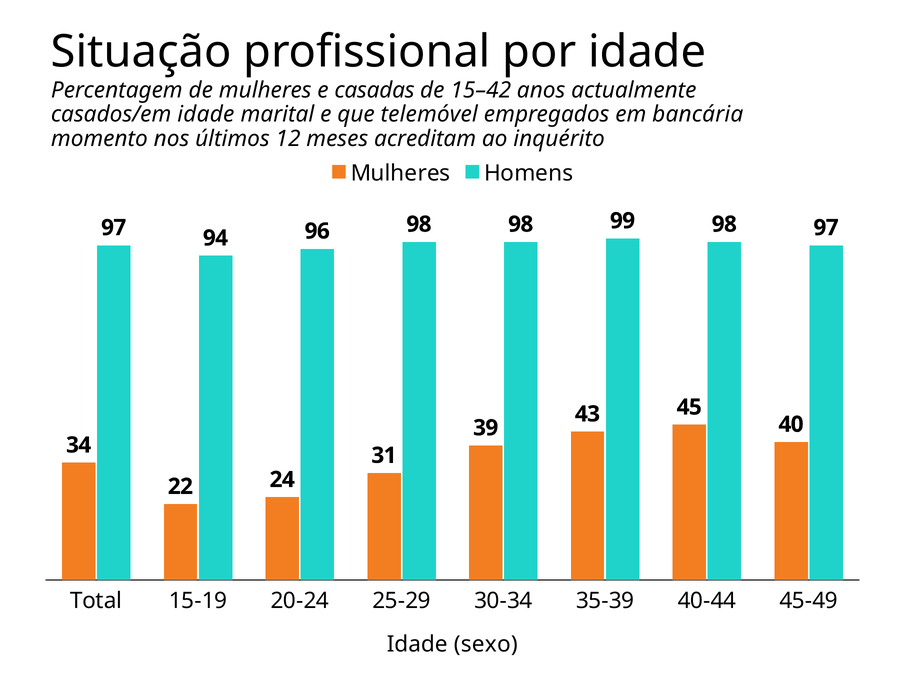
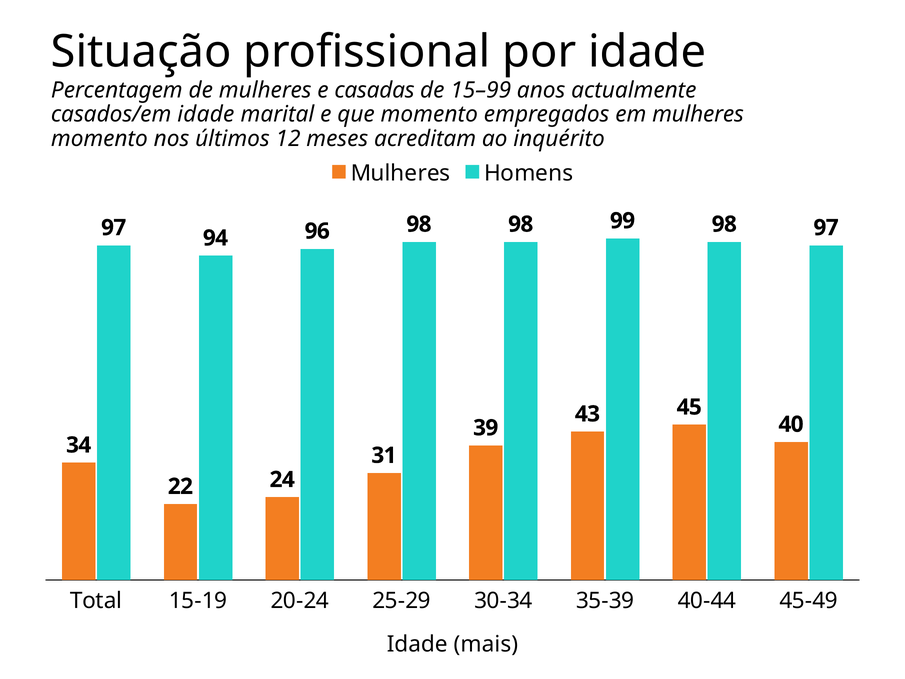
15–42: 15–42 -> 15–99 (481, 90)
que telemóvel: telemóvel -> momento (429, 114)
em bancária: bancária -> mulheres (698, 114)
sexo: sexo -> mais (486, 644)
